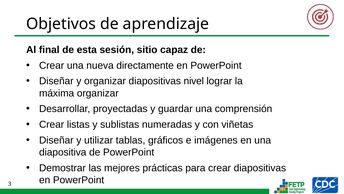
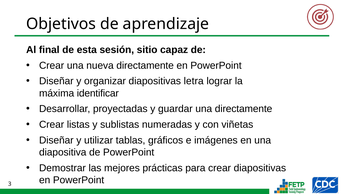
nivel: nivel -> letra (194, 81)
máxima organizar: organizar -> identificar (98, 93)
una comprensión: comprensión -> directamente (244, 109)
